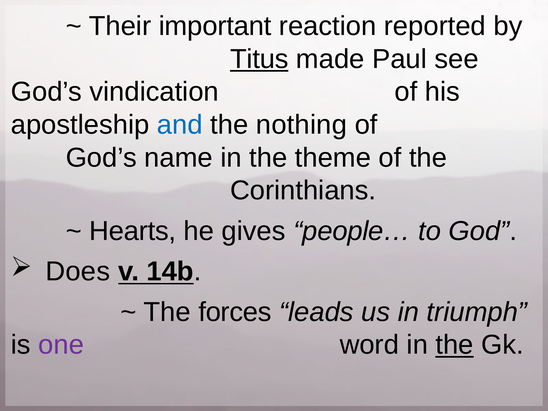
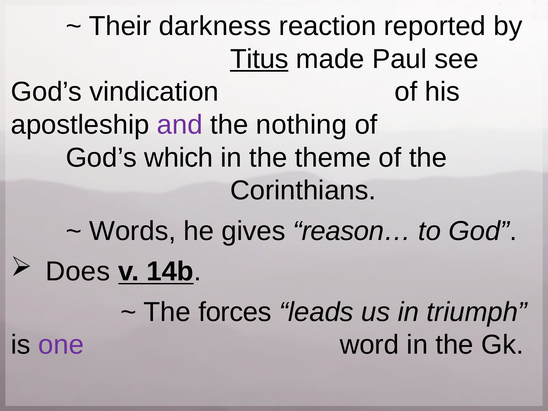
important: important -> darkness (215, 26)
and colour: blue -> purple (180, 125)
name: name -> which (179, 158)
Hearts: Hearts -> Words (133, 231)
people…: people… -> reason… (352, 231)
the underline: present -> none (455, 345)
